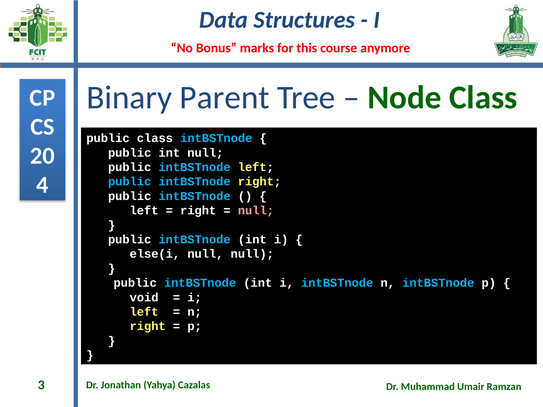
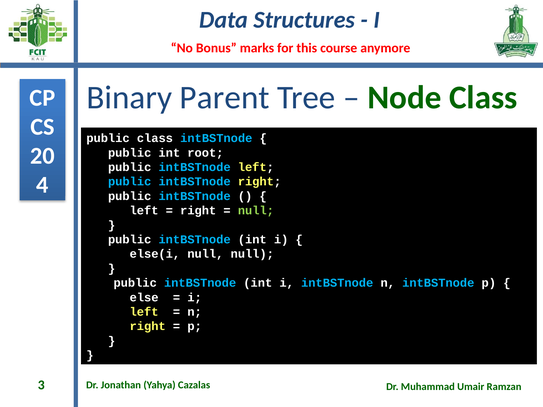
int null: null -> root (205, 153)
null colour: pink -> light green (256, 211)
void: void -> else (144, 298)
